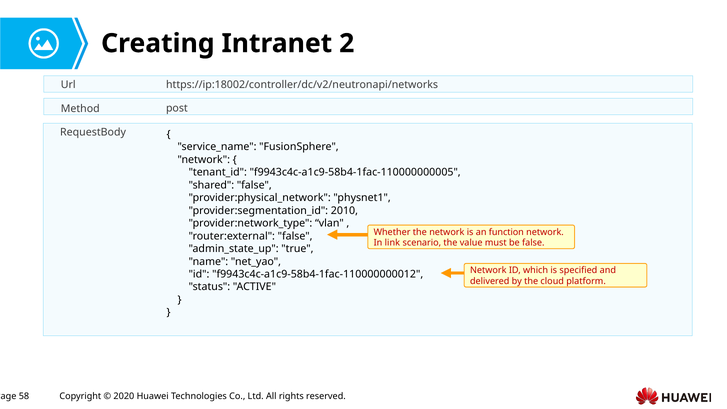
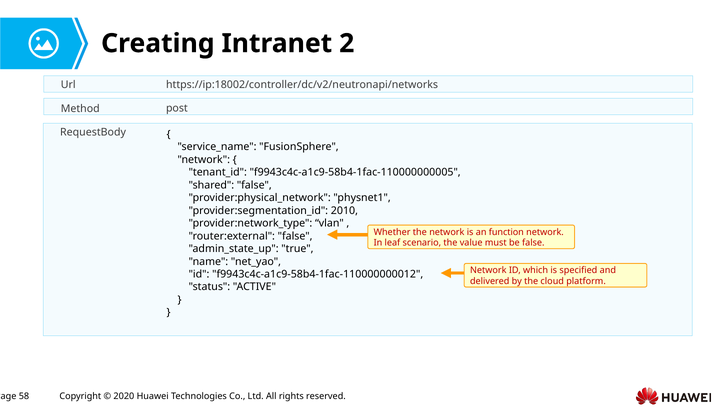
link: link -> leaf (392, 243)
